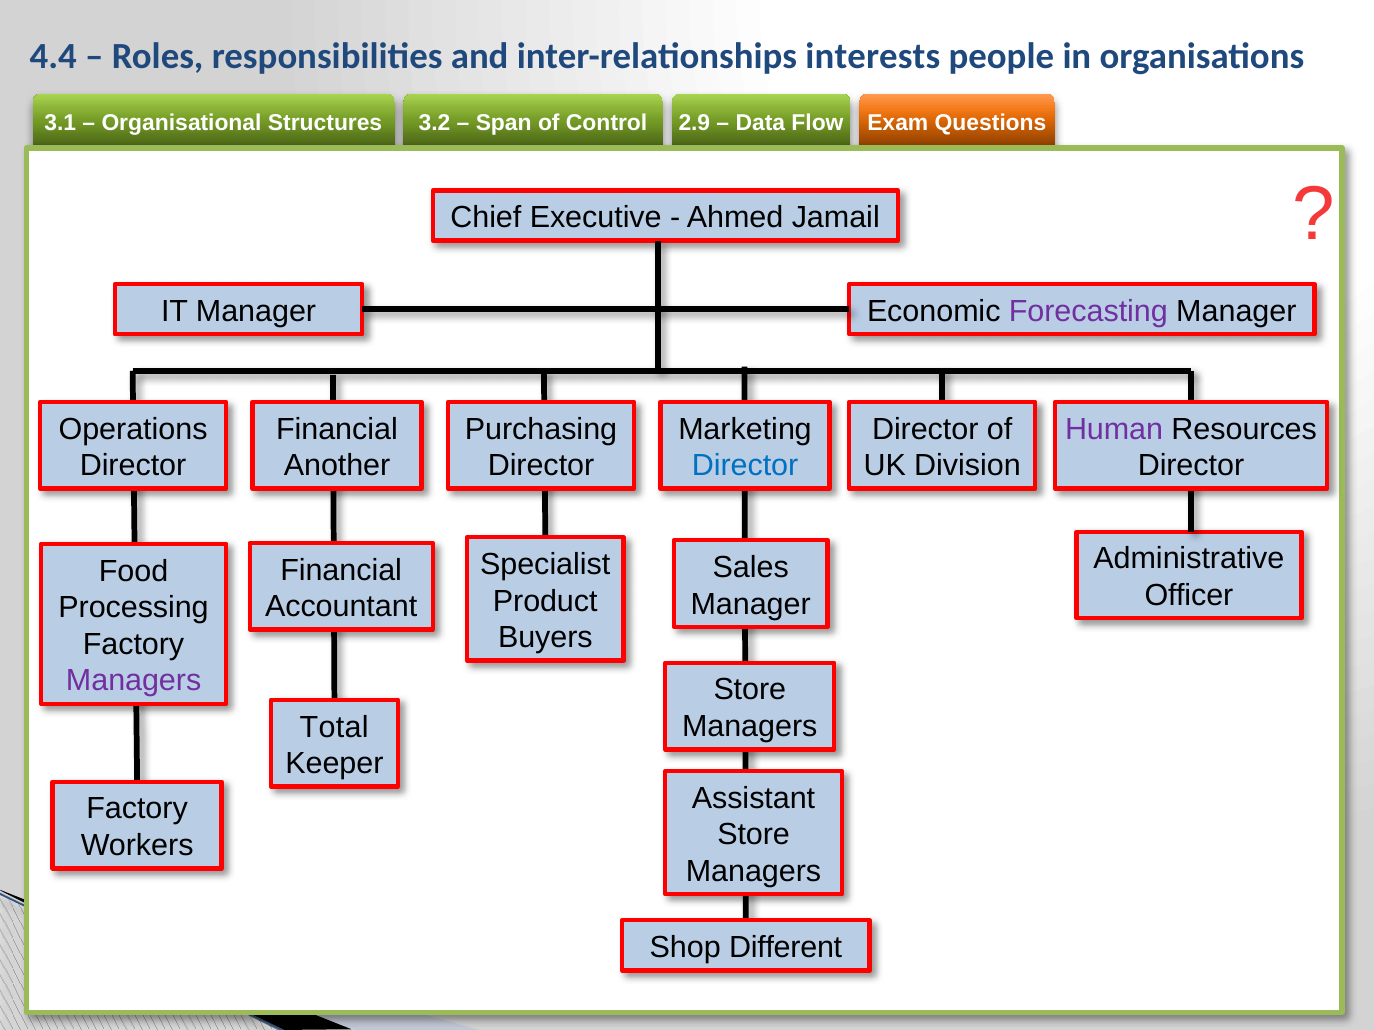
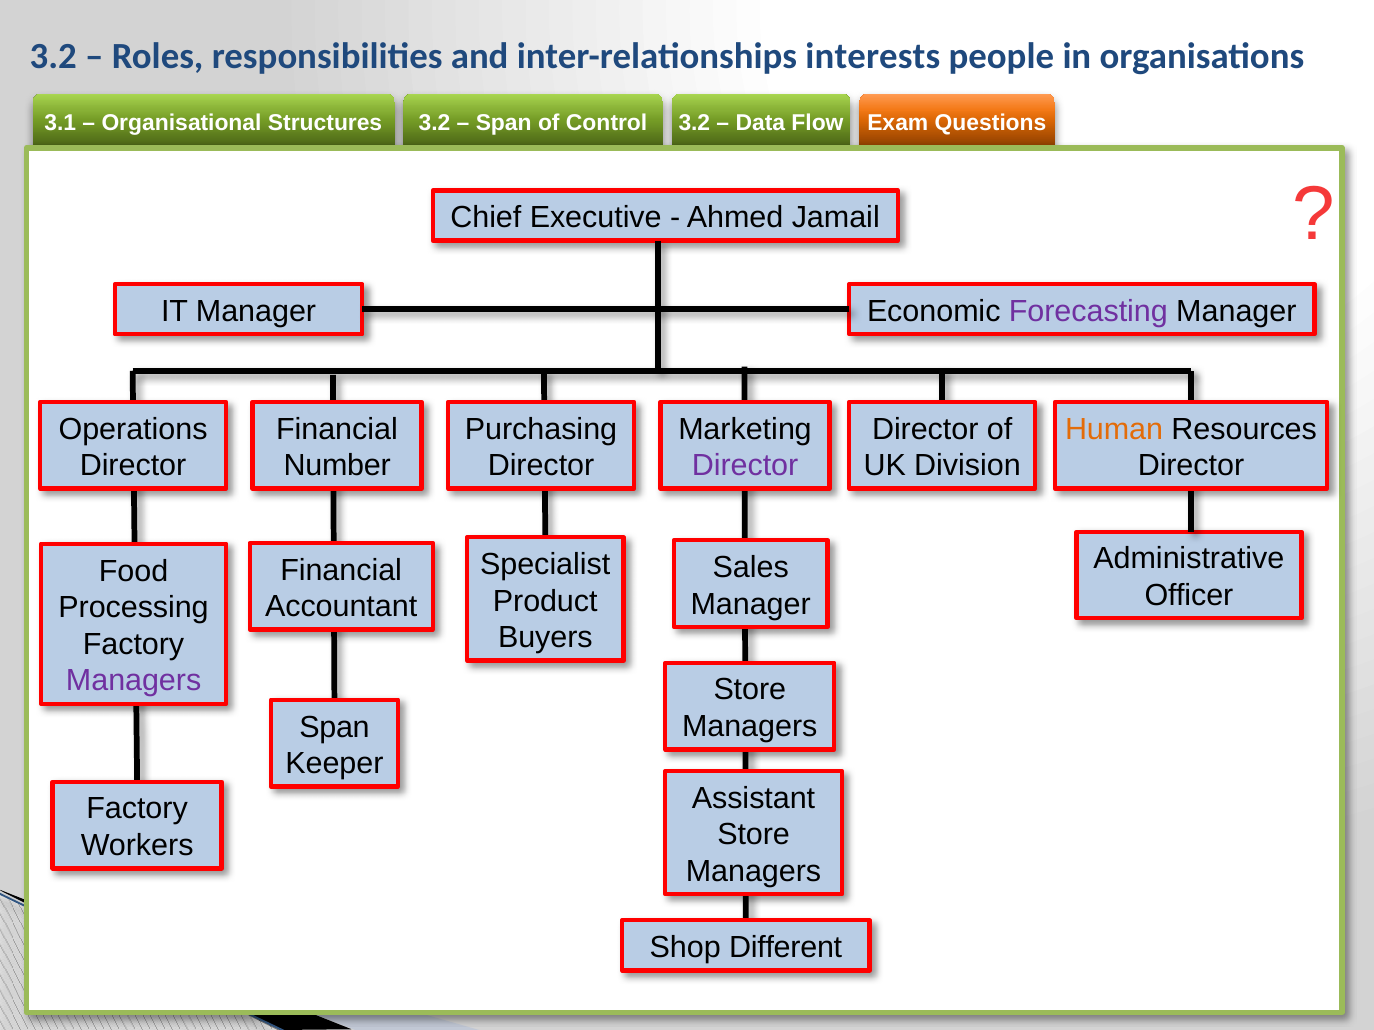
4.4: 4.4 -> 3.2 (53, 56)
2.9: 2.9 -> 3.2 (694, 123)
Human colour: purple -> orange (1114, 429)
Another: Another -> Number (337, 466)
Director colour: blue -> purple (745, 466)
Total: Total -> Span (335, 727)
